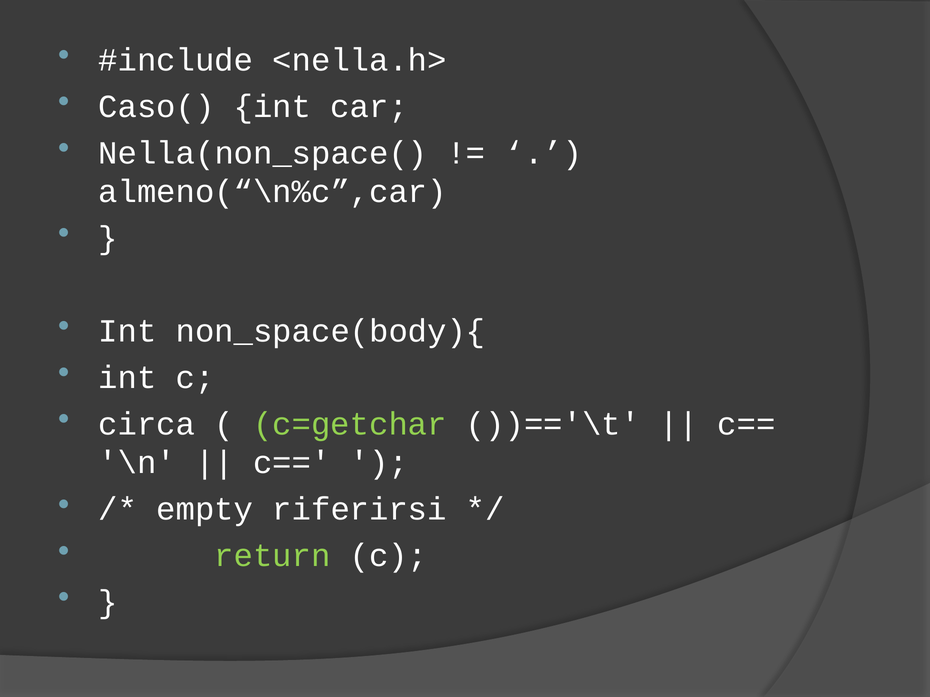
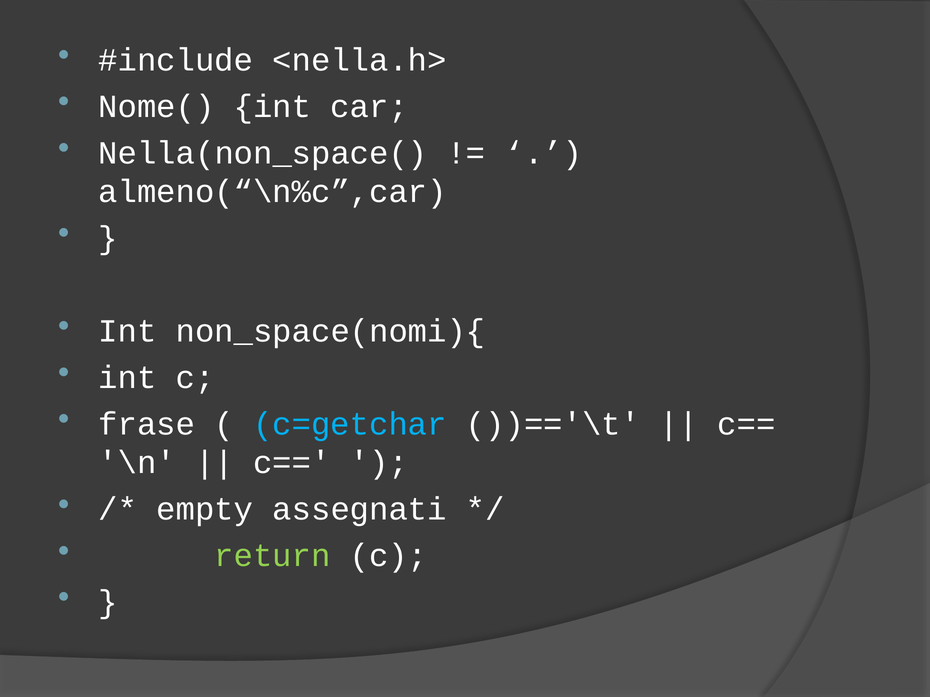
Caso(: Caso( -> Nome( (156, 107)
non_space(body){: non_space(body){ -> non_space(nomi){ (331, 331)
circa: circa -> frase (147, 424)
c=getchar colour: light green -> light blue (350, 424)
riferirsi: riferirsi -> assegnati (360, 510)
